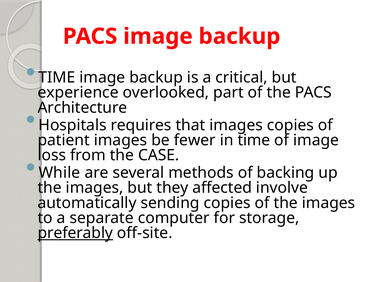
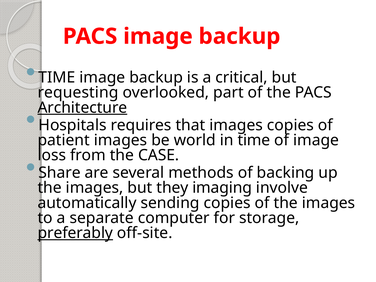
experience: experience -> requesting (78, 93)
Architecture underline: none -> present (82, 108)
fewer: fewer -> world (195, 140)
While: While -> Share (60, 173)
affected: affected -> imaging (222, 188)
